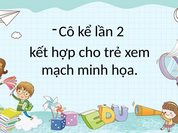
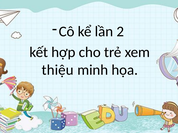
mạch: mạch -> thiệu (58, 70)
